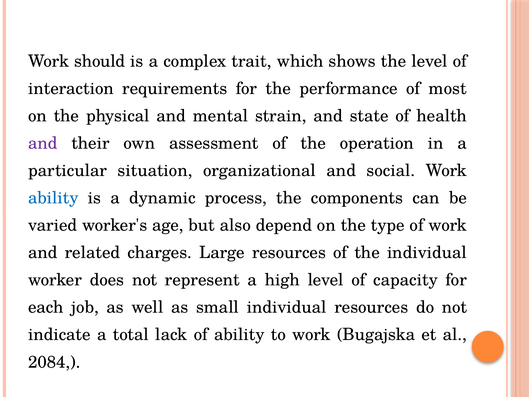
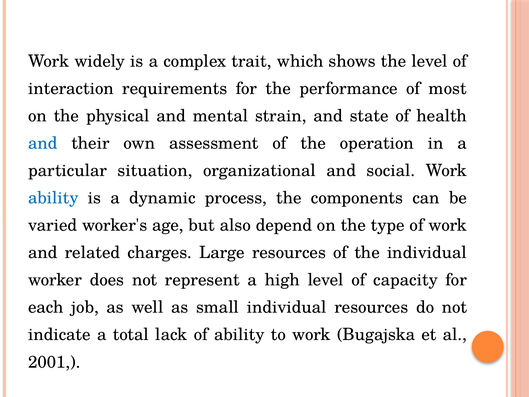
should: should -> widely (100, 61)
and colour: purple -> blue (43, 143)
2084: 2084 -> 2001 (54, 362)
